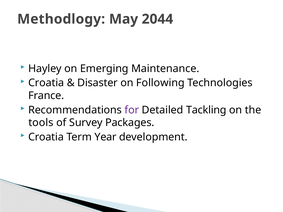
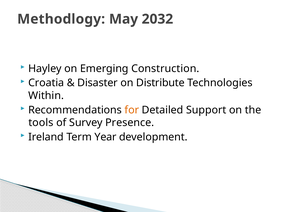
2044: 2044 -> 2032 (157, 19)
Maintenance: Maintenance -> Construction (165, 69)
Following: Following -> Distribute (160, 83)
France: France -> Within (46, 96)
for colour: purple -> orange (132, 110)
Tackling: Tackling -> Support (206, 110)
Packages: Packages -> Presence (130, 123)
Croatia: Croatia -> Ireland (46, 137)
